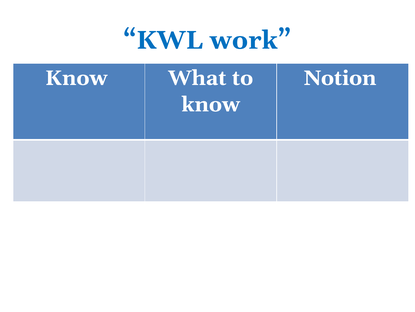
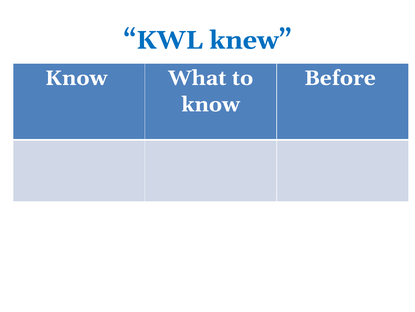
work: work -> knew (251, 40)
Notion: Notion -> Before (340, 78)
